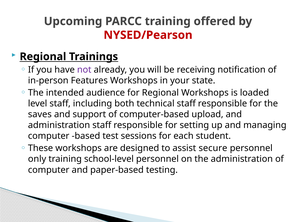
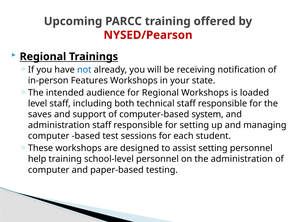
not colour: purple -> blue (84, 70)
upload: upload -> system (207, 114)
assist secure: secure -> setting (213, 148)
only: only -> help (37, 159)
